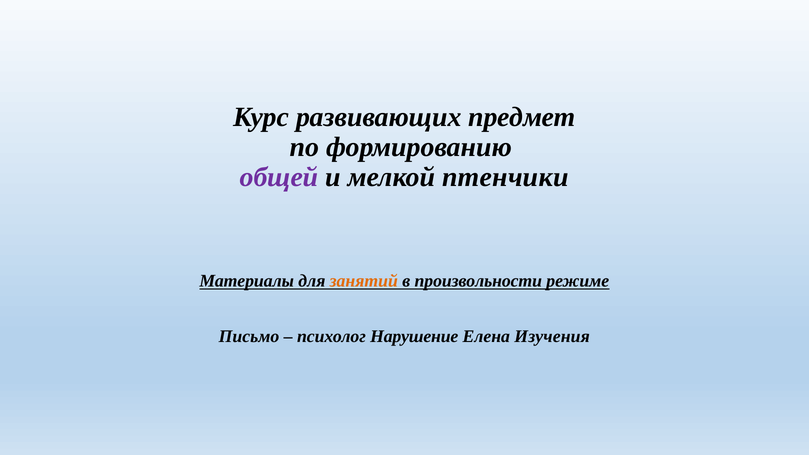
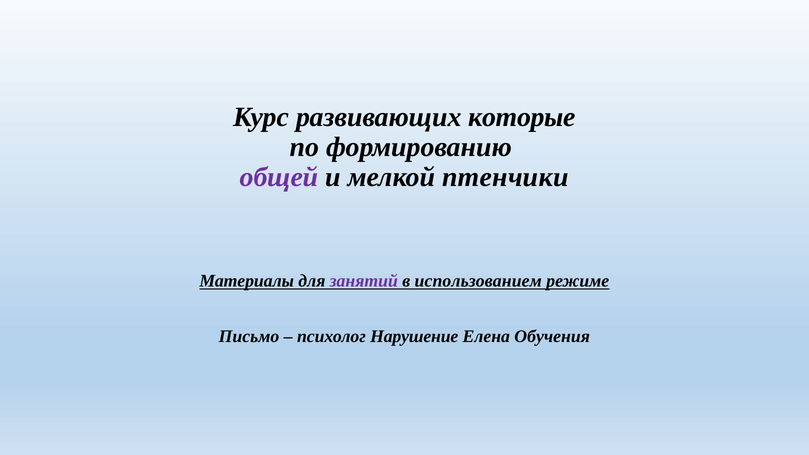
предмет: предмет -> которые (522, 117)
занятий colour: orange -> purple (364, 281)
произвольности: произвольности -> использованием (478, 281)
Изучения: Изучения -> Обучения (552, 336)
